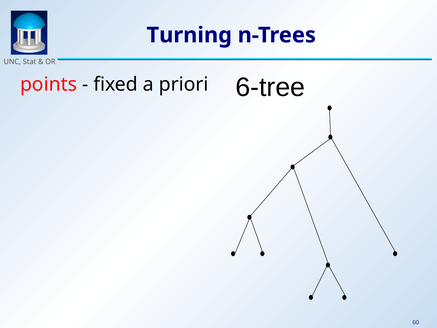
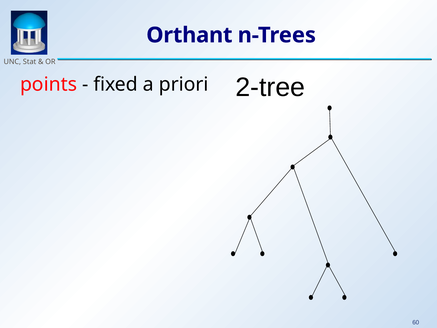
Turning: Turning -> Orthant (189, 35)
6-tree: 6-tree -> 2-tree (270, 87)
